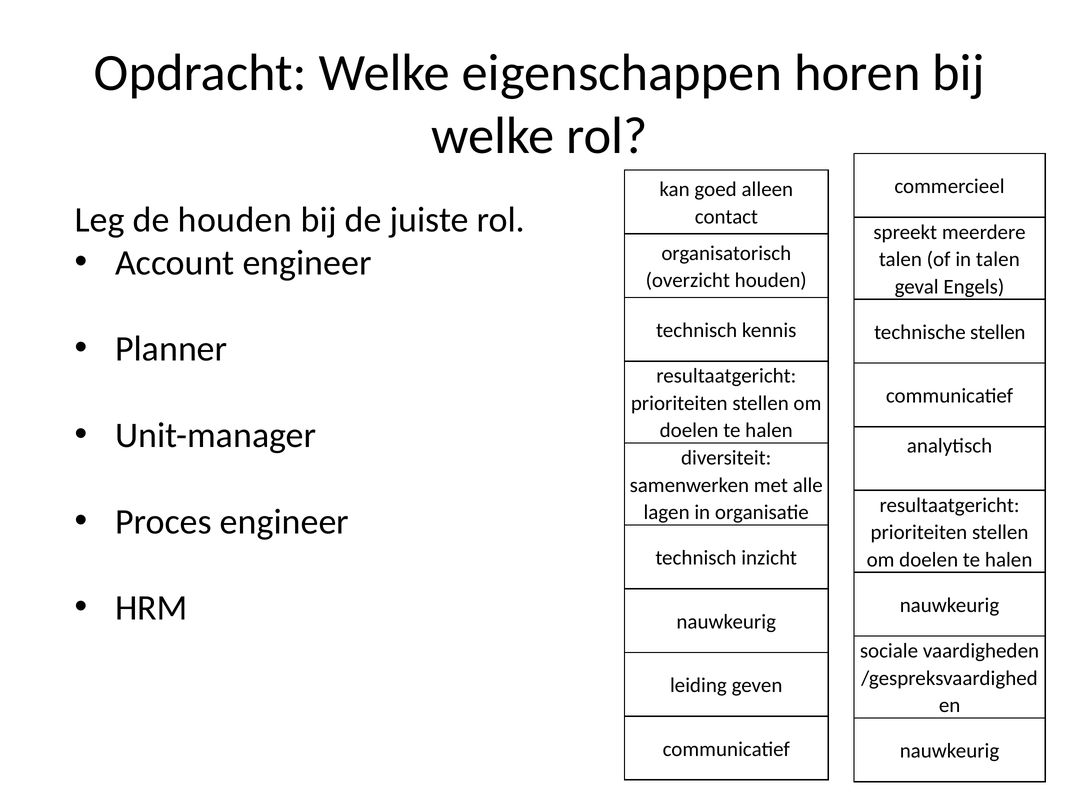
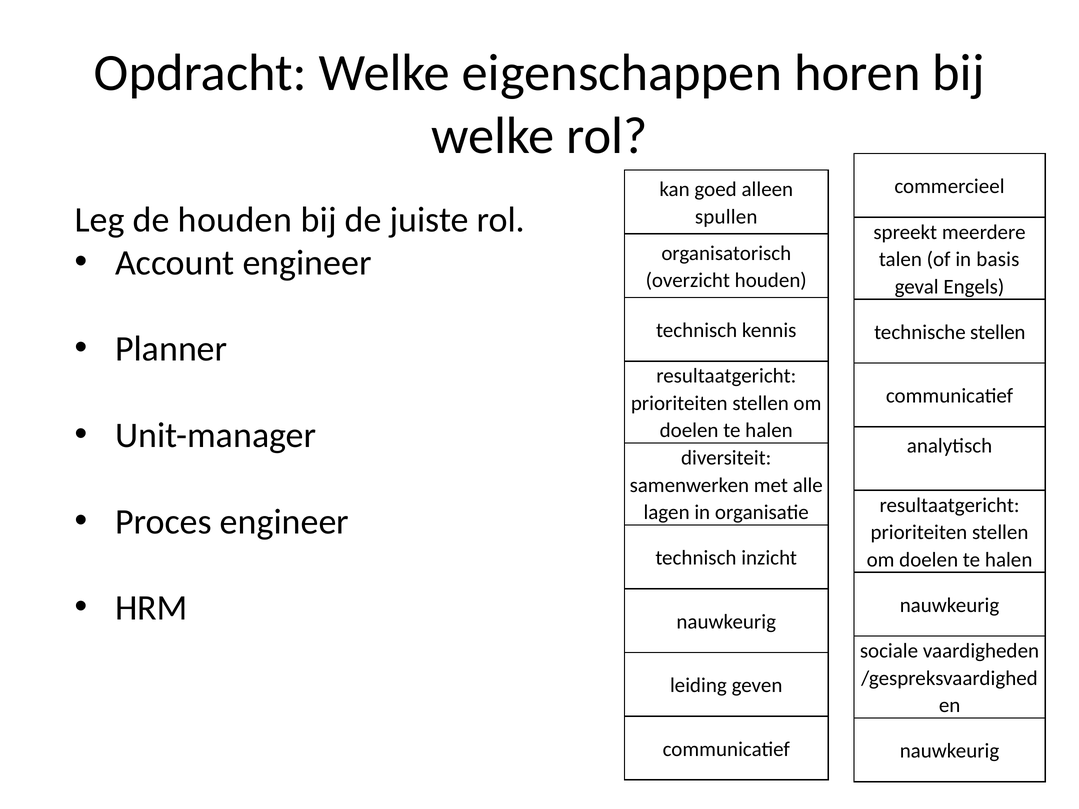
contact: contact -> spullen (726, 217)
in talen: talen -> basis (998, 259)
